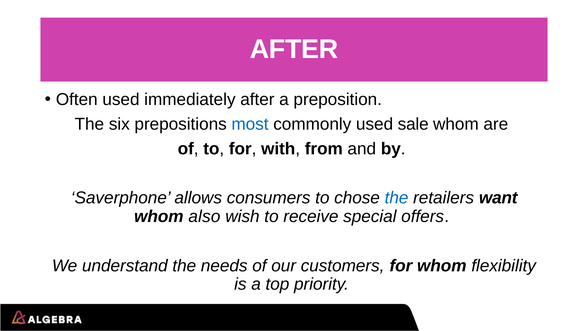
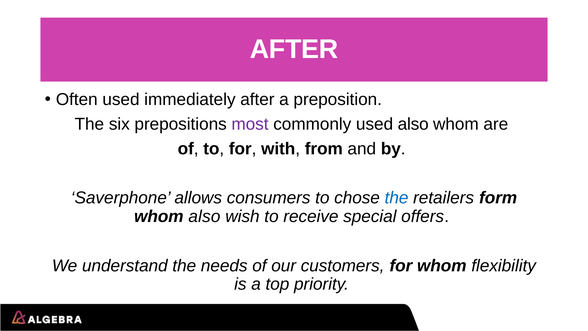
most colour: blue -> purple (250, 124)
used sale: sale -> also (413, 124)
want: want -> form (498, 198)
